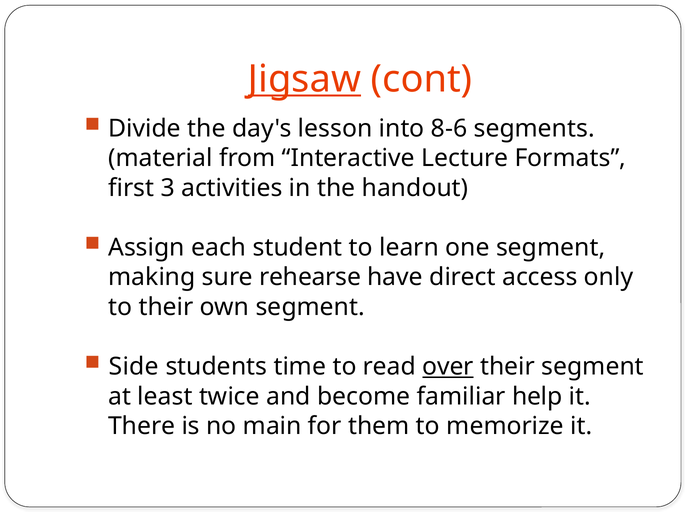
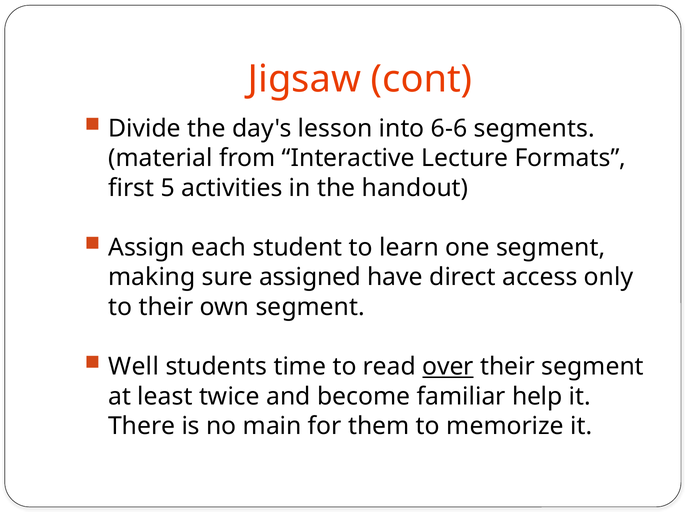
Jigsaw underline: present -> none (304, 79)
8-6: 8-6 -> 6-6 (449, 129)
3: 3 -> 5 (168, 188)
rehearse: rehearse -> assigned (310, 278)
Side: Side -> Well (134, 367)
